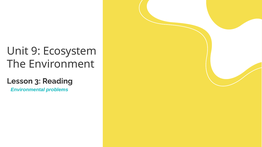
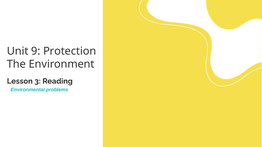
Ecosystem: Ecosystem -> Protection (70, 51)
